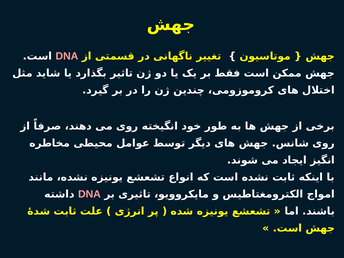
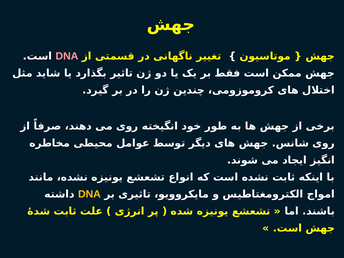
DNA colour: pink -> yellow (89, 194)
